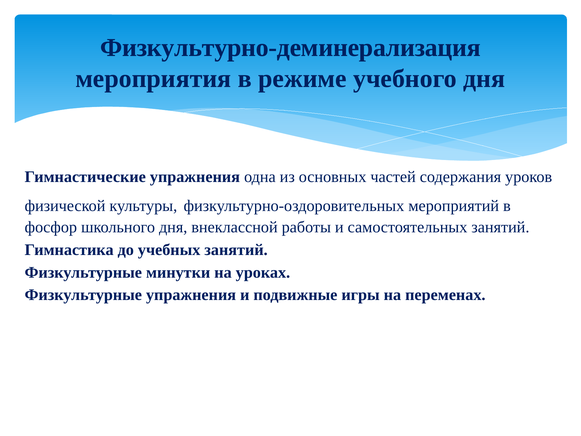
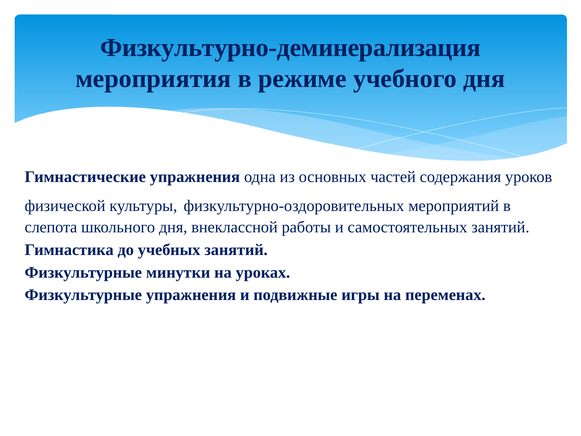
фосфор: фосфор -> слепота (51, 227)
